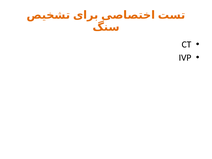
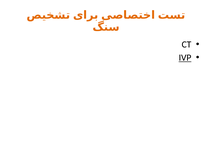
IVP underline: none -> present (185, 58)
